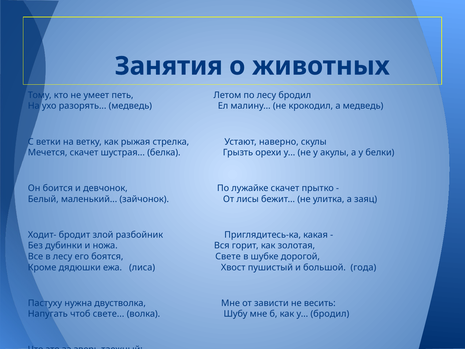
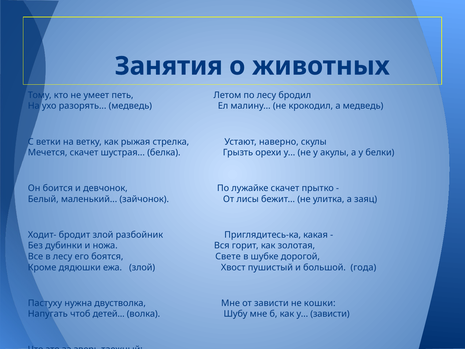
ежа лиса: лиса -> злой (142, 267)
не весить: весить -> кошки (320, 303)
чтоб свете: свете -> детей (109, 314)
у бродил: бродил -> зависти (330, 314)
